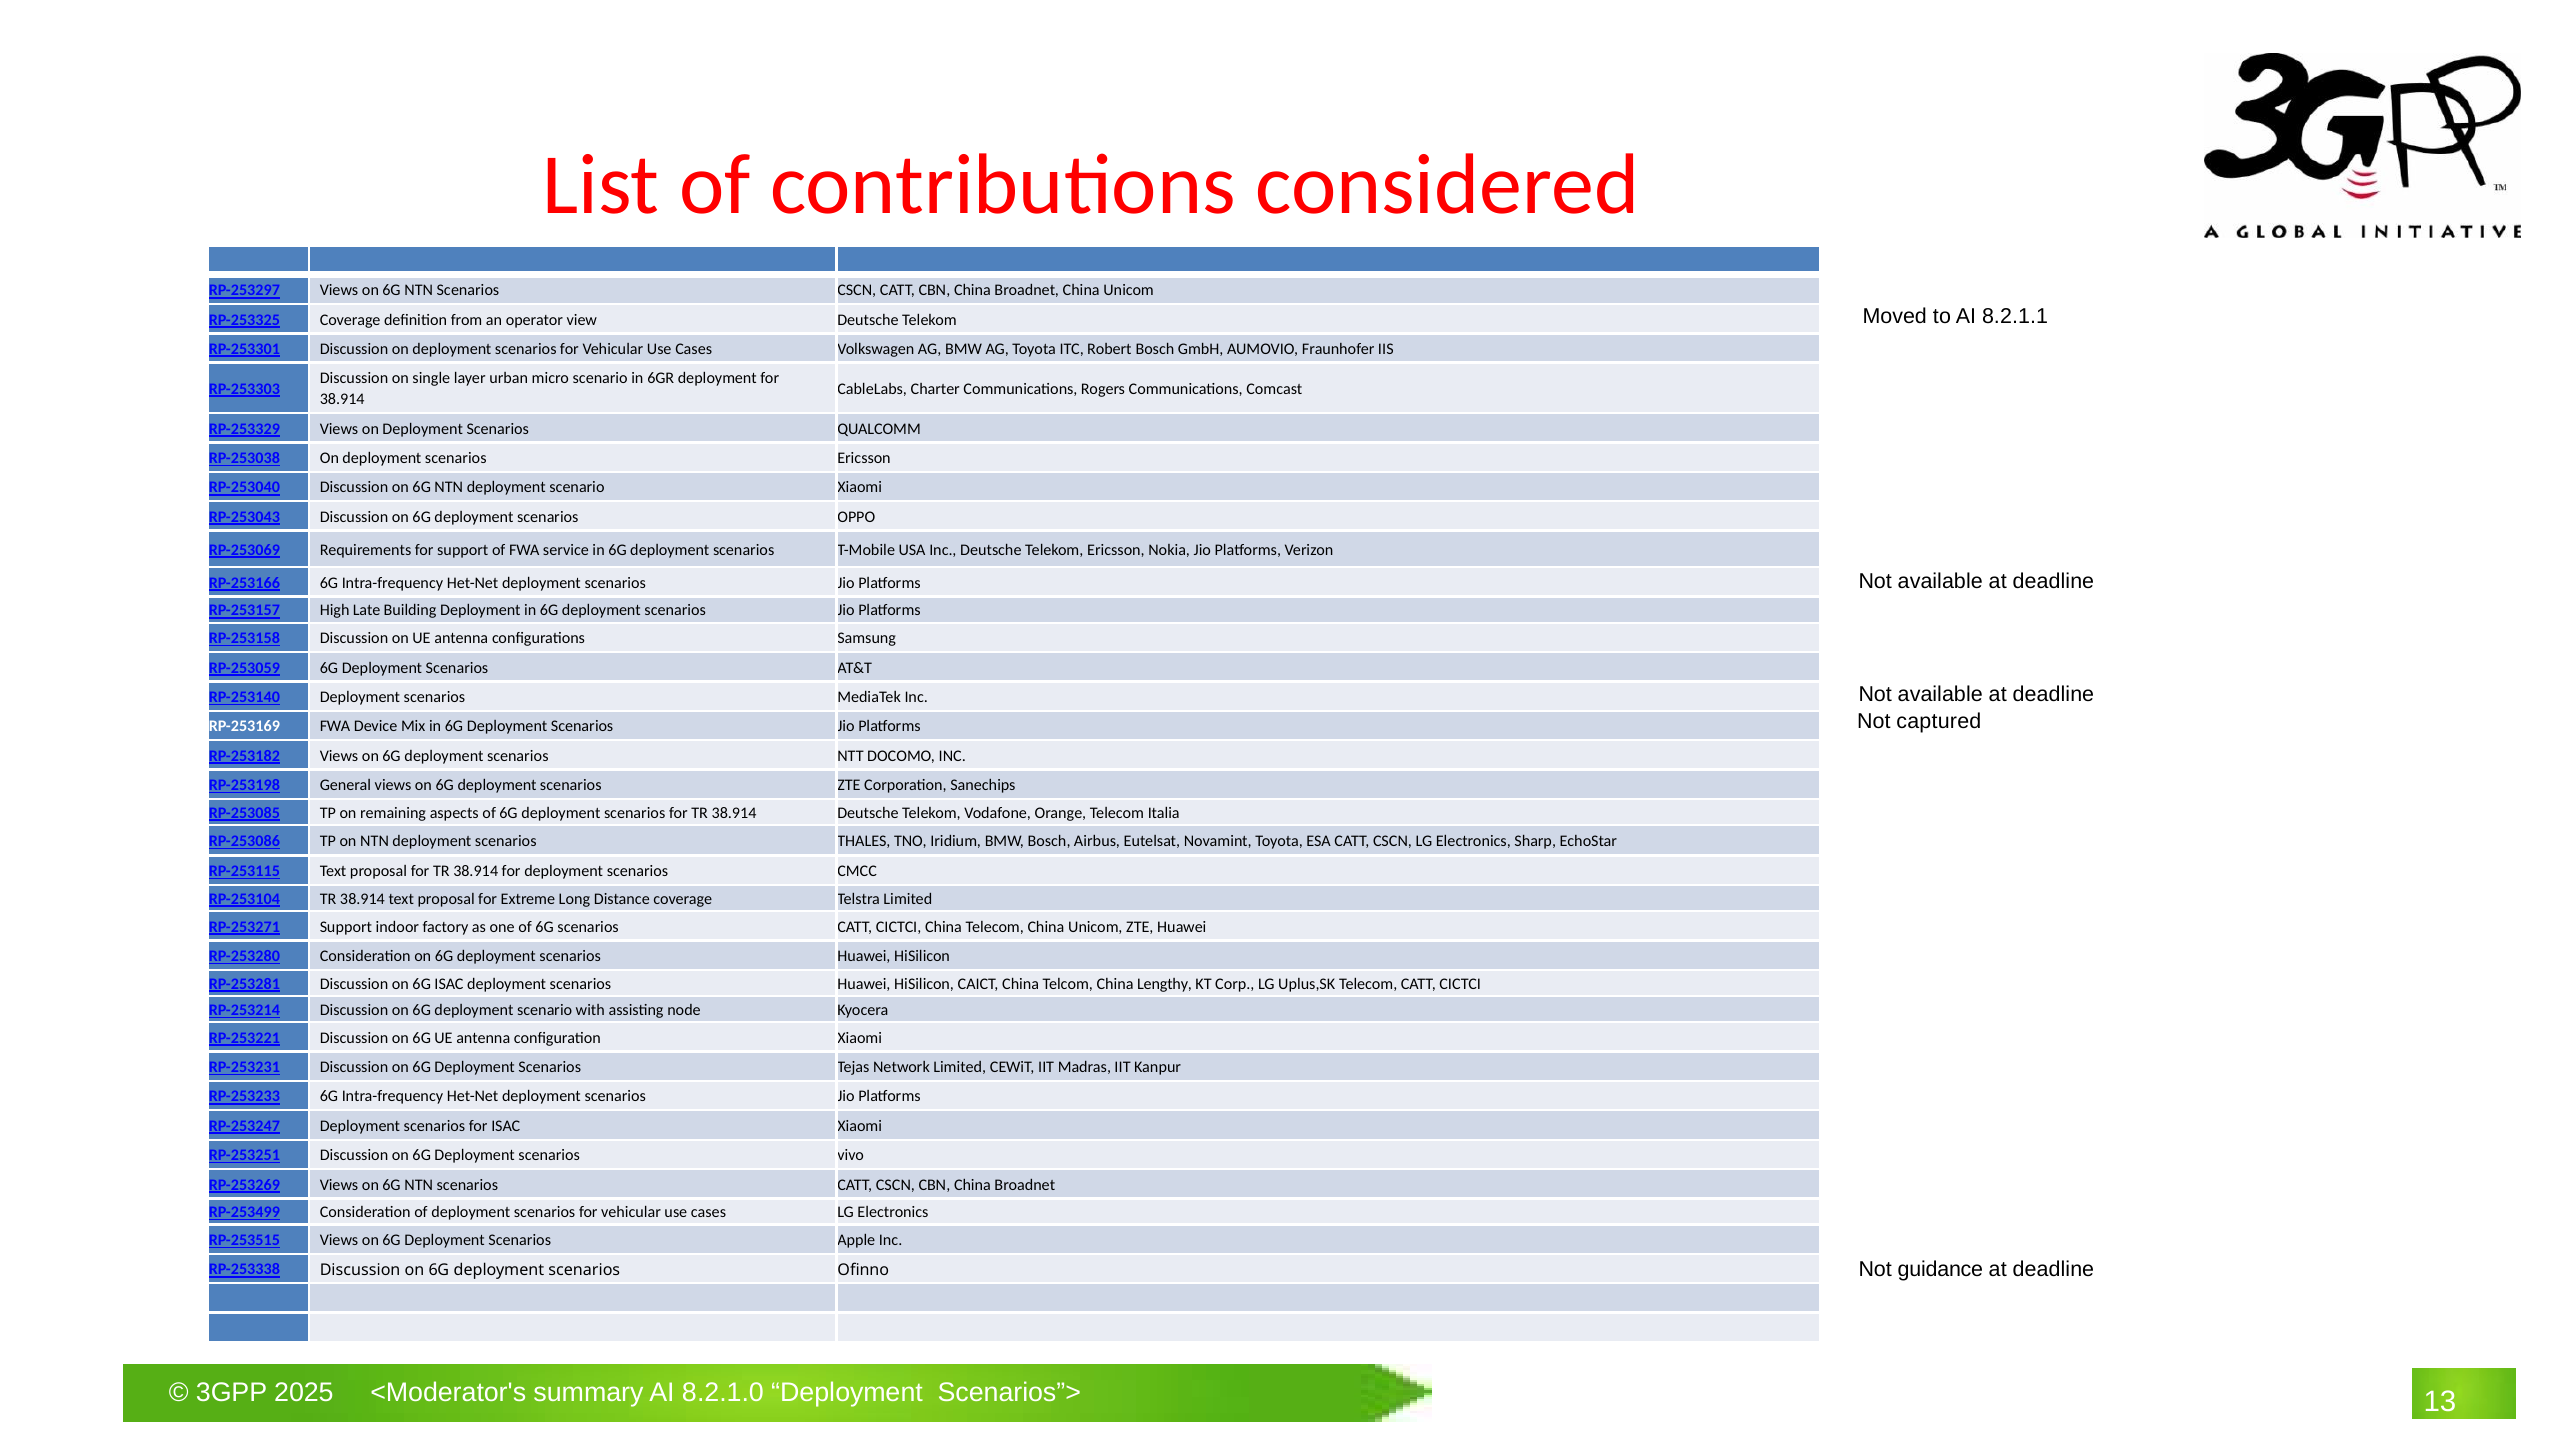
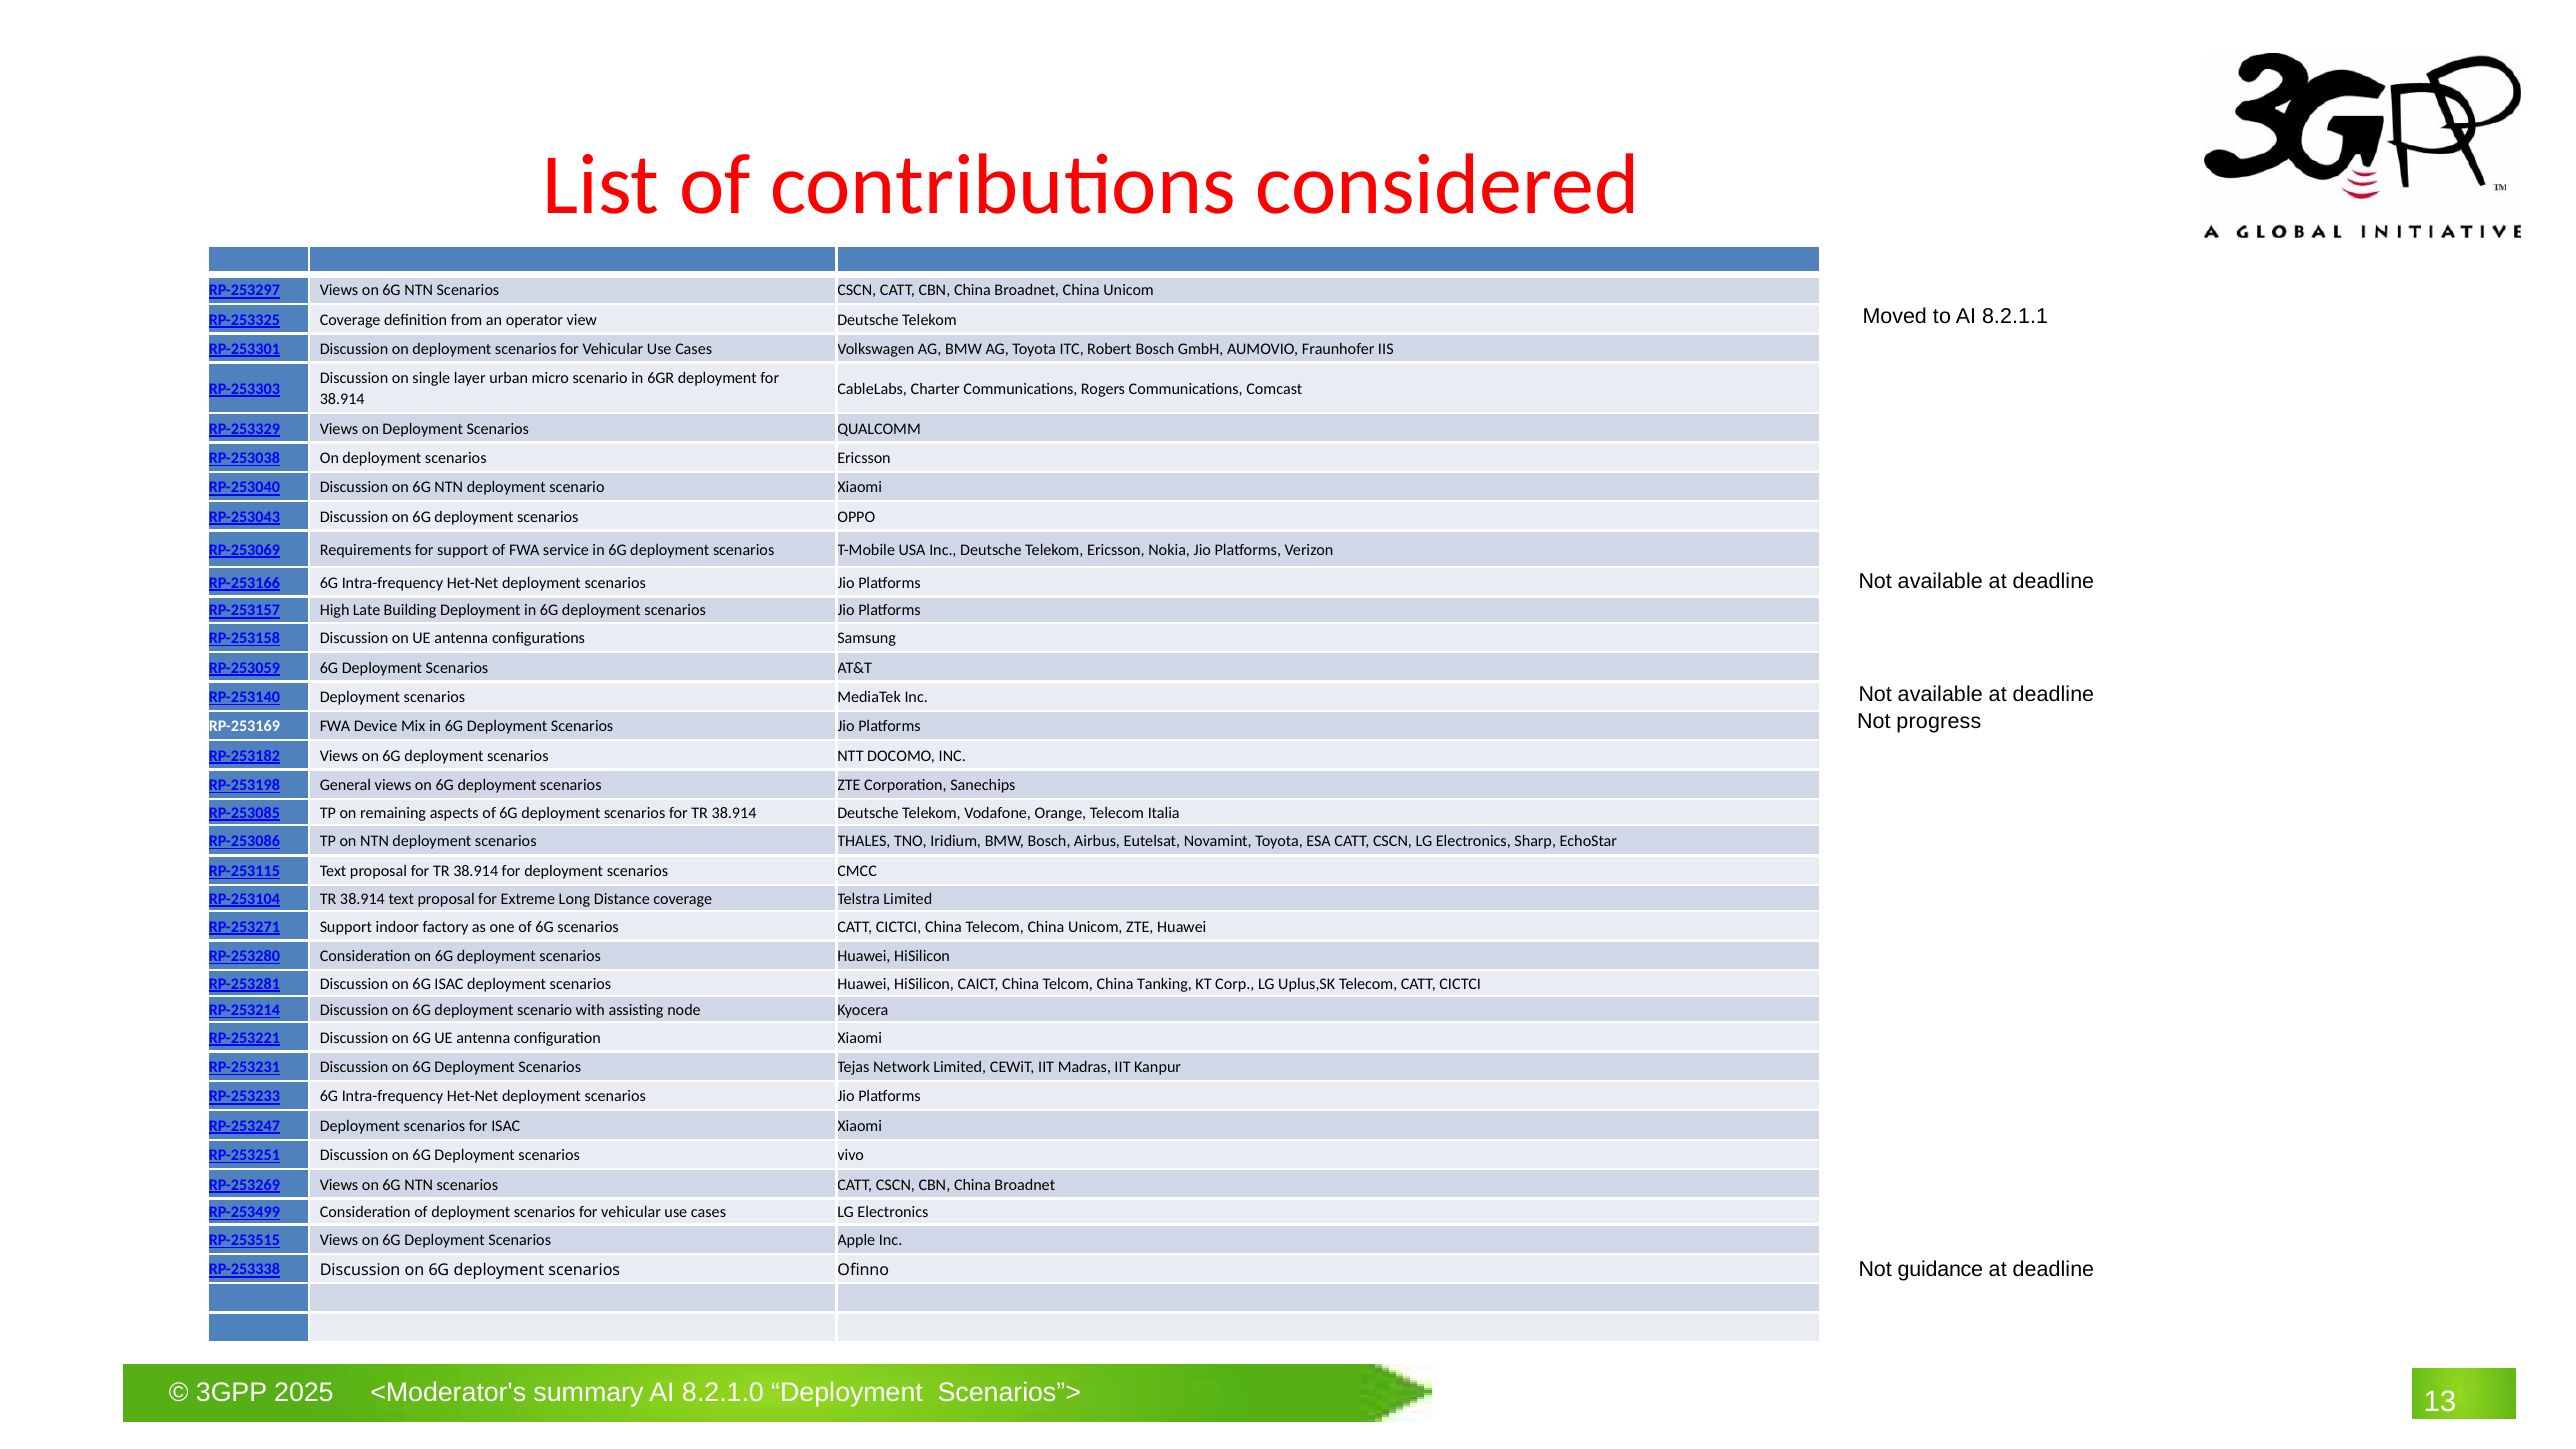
captured: captured -> progress (1939, 722)
Lengthy: Lengthy -> Tanking (1164, 984)
